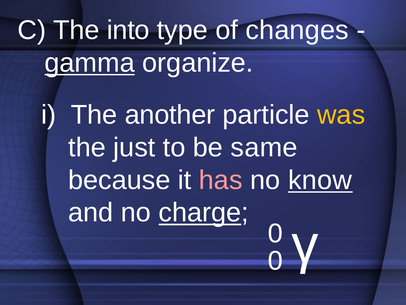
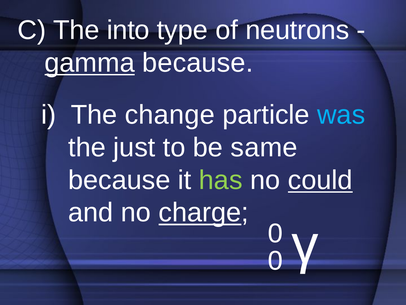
changes: changes -> neutrons (297, 30)
gamma organize: organize -> because (198, 63)
another: another -> change (170, 115)
was colour: yellow -> light blue (341, 115)
has colour: pink -> light green (221, 180)
know: know -> could (320, 180)
